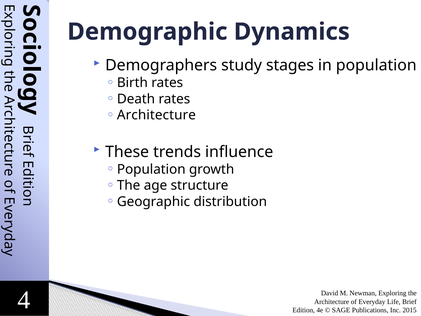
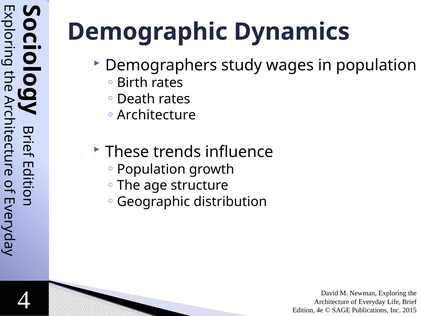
stages: stages -> wages (290, 65)
